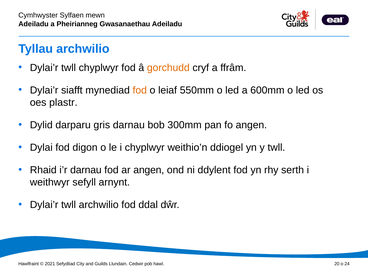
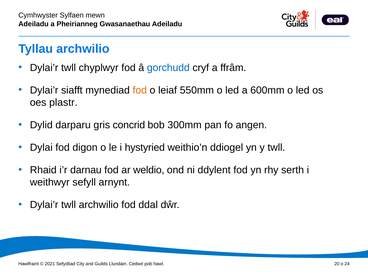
gorchudd colour: orange -> blue (168, 68)
gris darnau: darnau -> concrid (129, 125)
i chyplwyr: chyplwyr -> hystyried (145, 147)
ar angen: angen -> weldio (149, 170)
